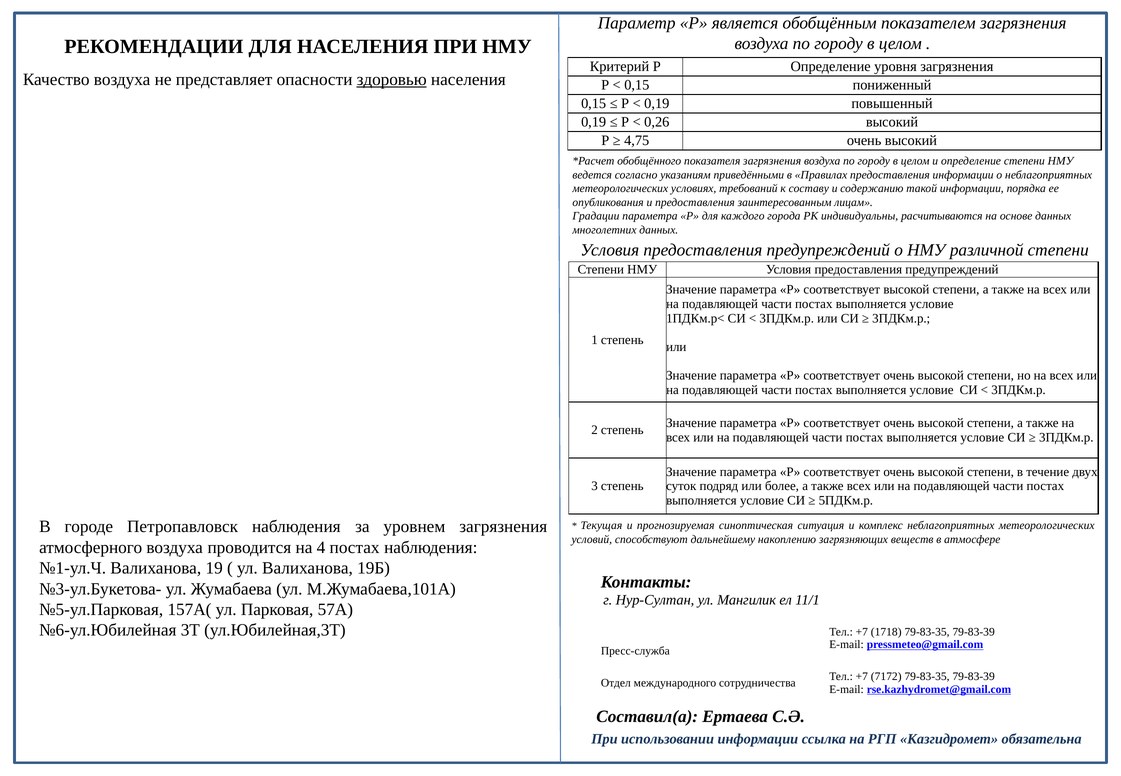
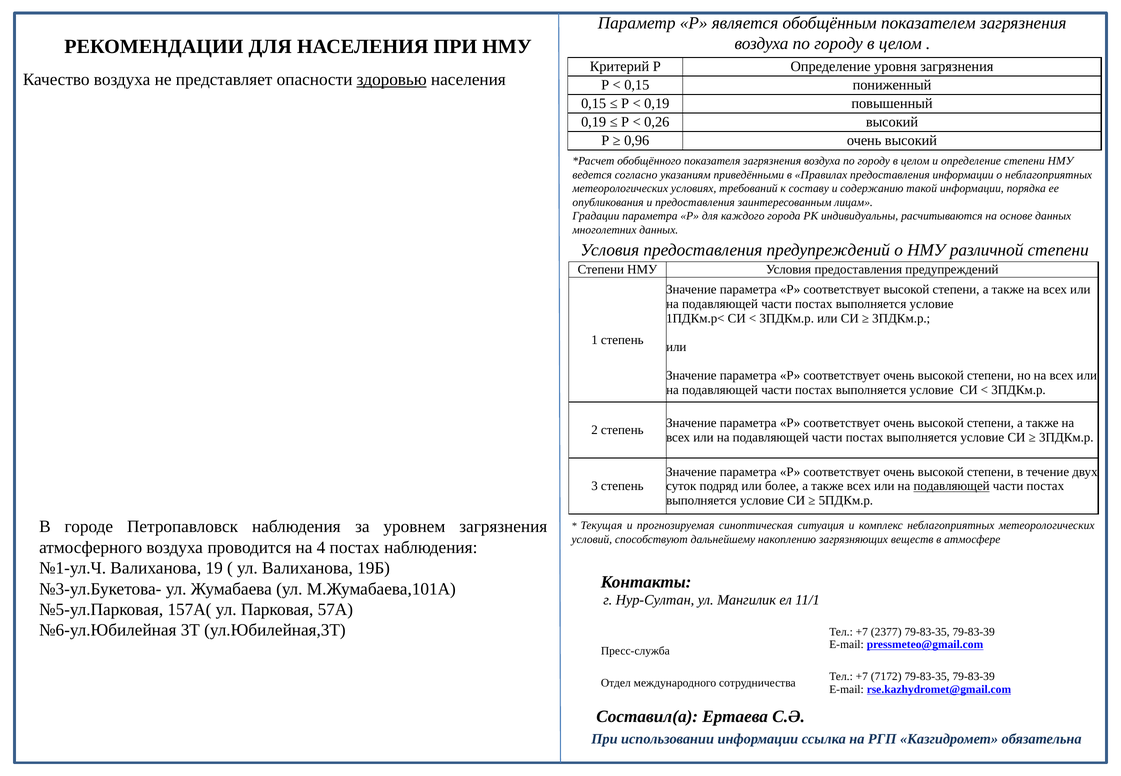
4,75: 4,75 -> 0,96 (637, 141)
подавляющей underline: none -> present (952, 486)
1718: 1718 -> 2377 (886, 632)
